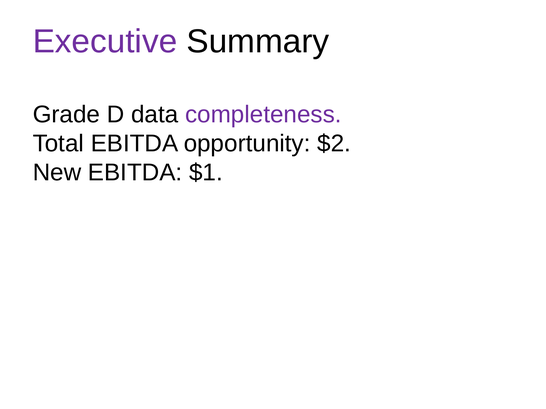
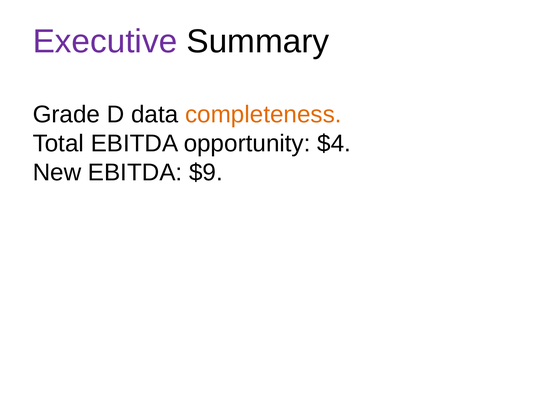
completeness colour: purple -> orange (263, 114)
$2: $2 -> $4 (334, 144)
$1: $1 -> $9 (206, 173)
